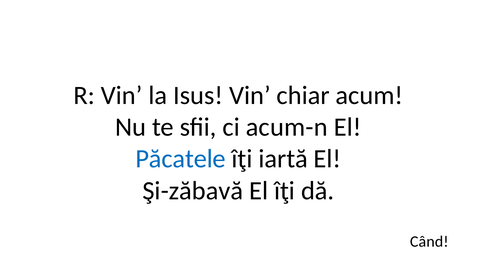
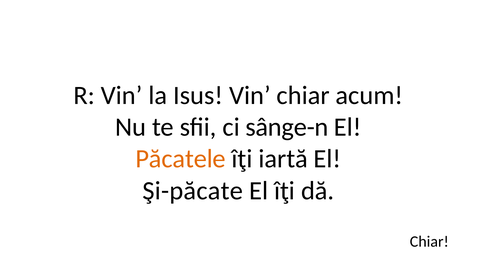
acum-n: acum-n -> sânge-n (287, 127)
Păcatele colour: blue -> orange (181, 159)
Şi-zăbavă: Şi-zăbavă -> Şi-păcate (193, 191)
Când: Când -> Chiar (429, 242)
